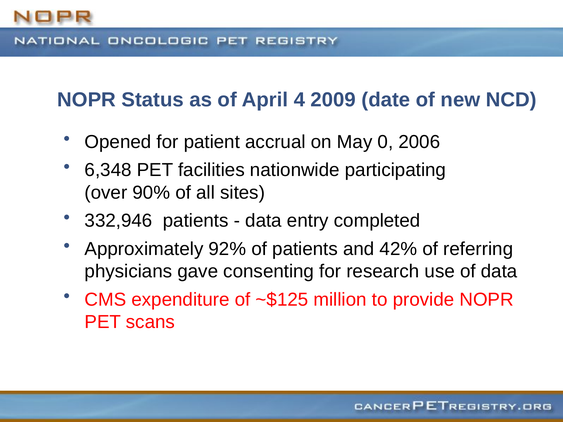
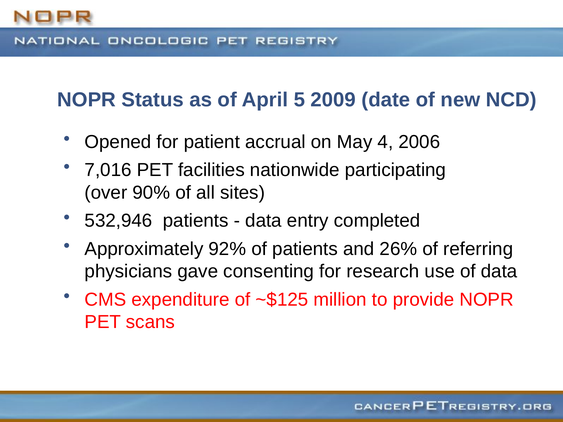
4: 4 -> 5 (299, 100)
0: 0 -> 4 (385, 142)
6,348: 6,348 -> 7,016 (108, 170)
332,946: 332,946 -> 532,946 (119, 221)
42%: 42% -> 26% (398, 249)
